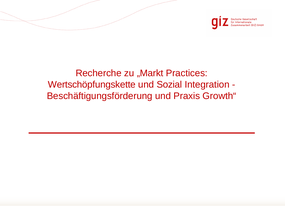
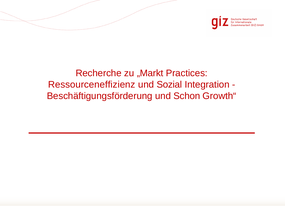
Wertschöpfungskette: Wertschöpfungskette -> Ressourceneffizienz (92, 84)
Praxis: Praxis -> Schon (187, 96)
